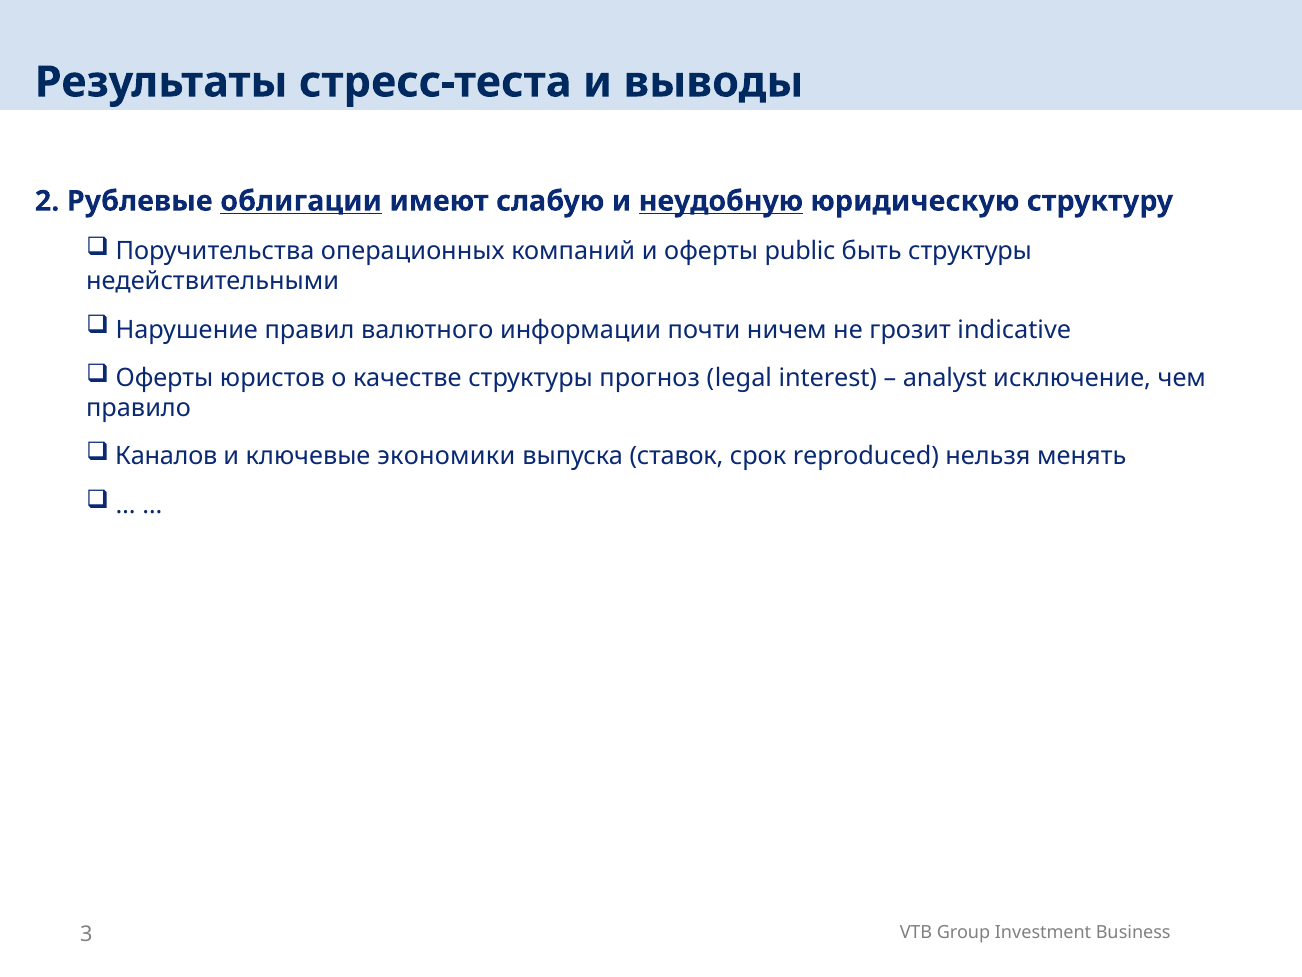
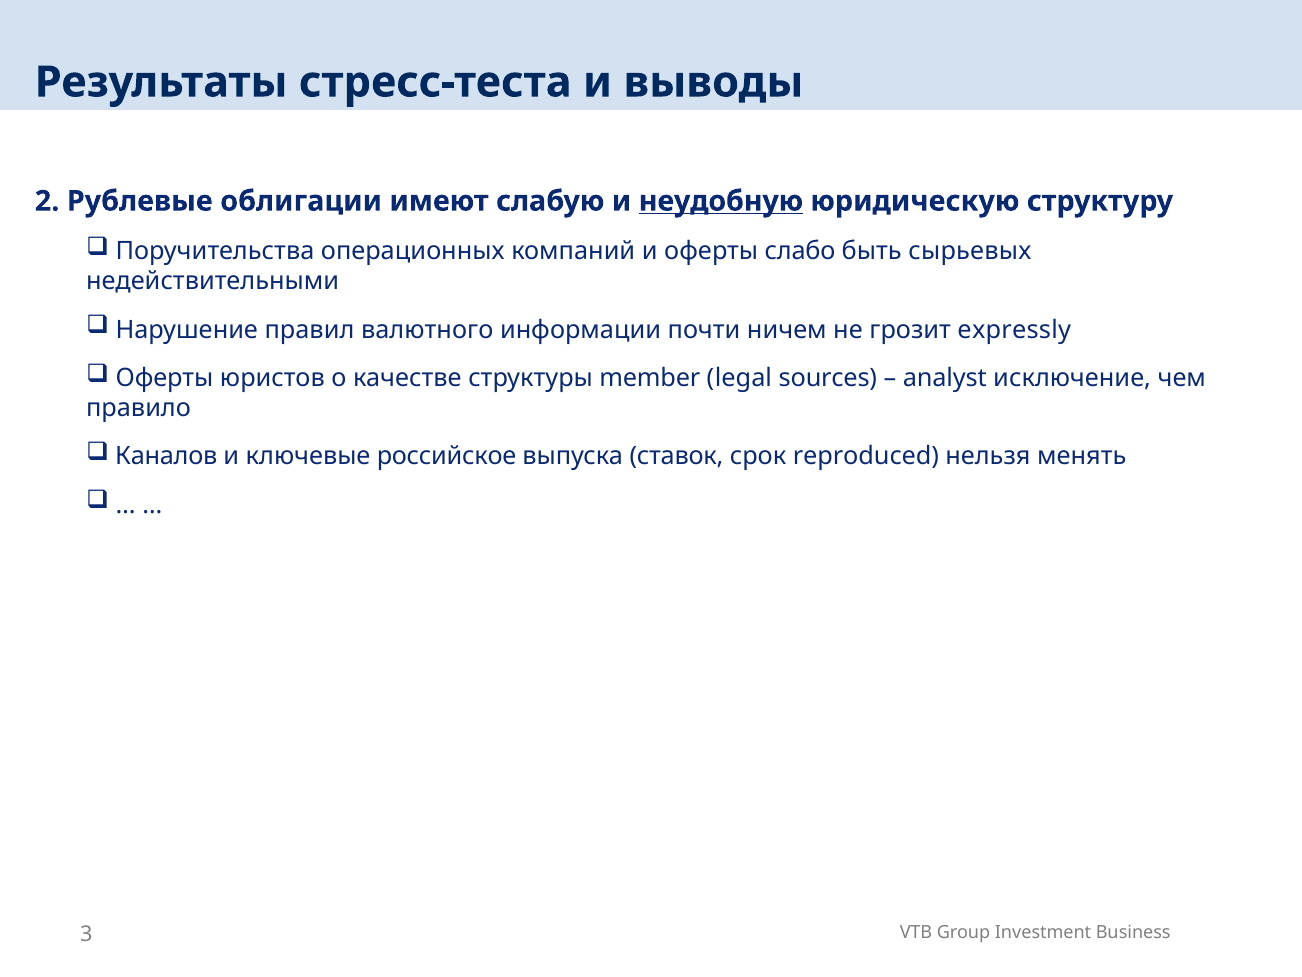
облигации underline: present -> none (301, 201)
public: public -> слабо (800, 251)
быть структуры: структуры -> сырьевых (970, 251)
indicative: indicative -> expressly (1014, 330)
прогноз: прогноз -> member (650, 378)
interest: interest -> sources (828, 378)
экономики: экономики -> российское (447, 456)
